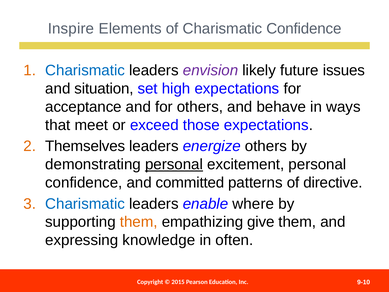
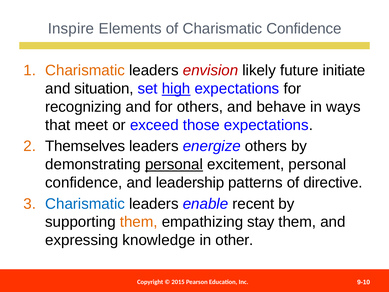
Charismatic colour: blue -> orange (85, 70)
envision colour: purple -> red (211, 70)
issues: issues -> initiate (344, 70)
high underline: none -> present (176, 89)
acceptance: acceptance -> recognizing (83, 107)
committed: committed -> leadership (190, 182)
where: where -> recent (253, 204)
give: give -> stay (261, 222)
often: often -> other (234, 240)
